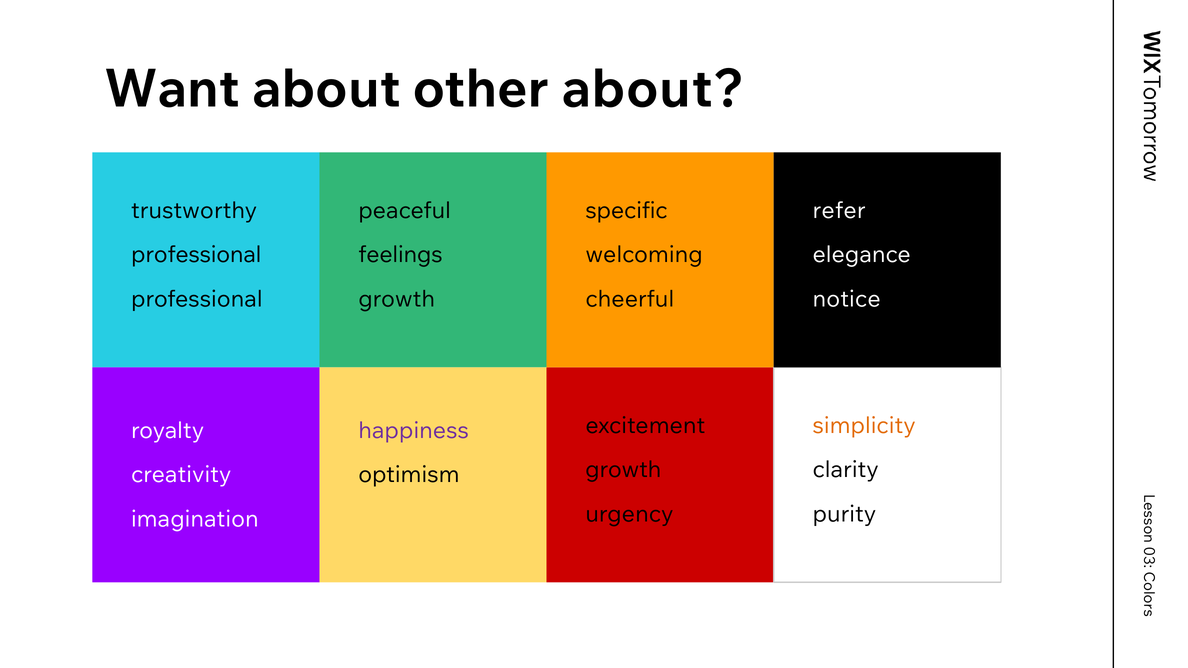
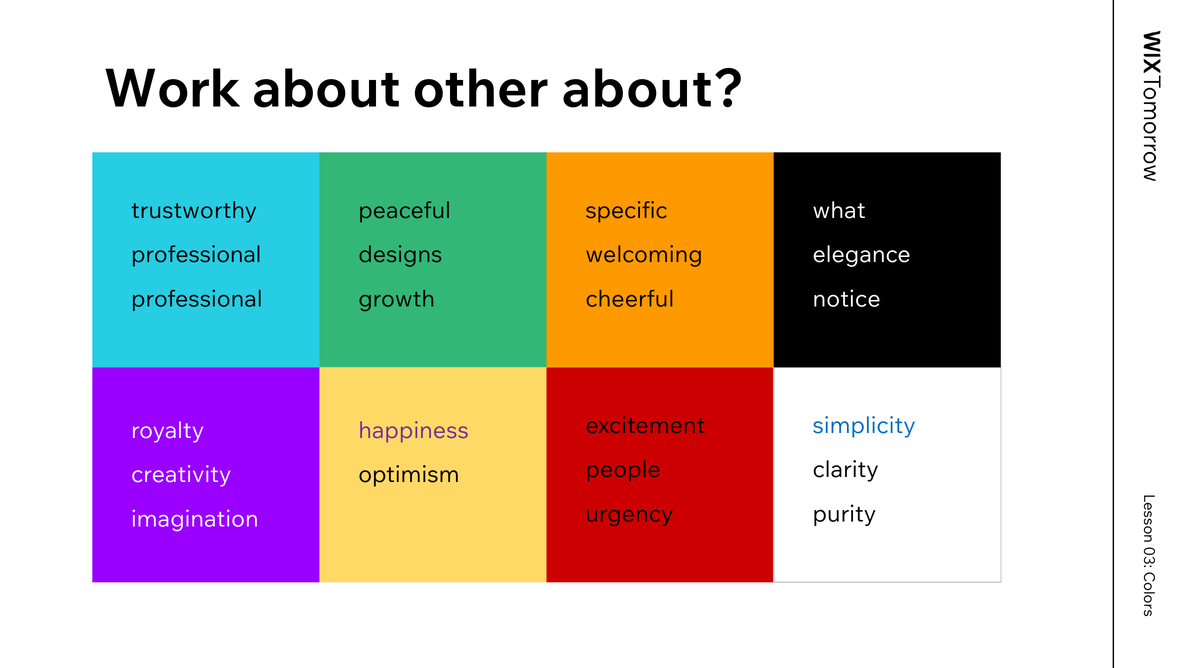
Want: Want -> Work (172, 89)
refer: refer -> what (839, 211)
feelings: feelings -> designs (400, 255)
simplicity colour: orange -> blue (864, 426)
growth: growth -> people (623, 470)
